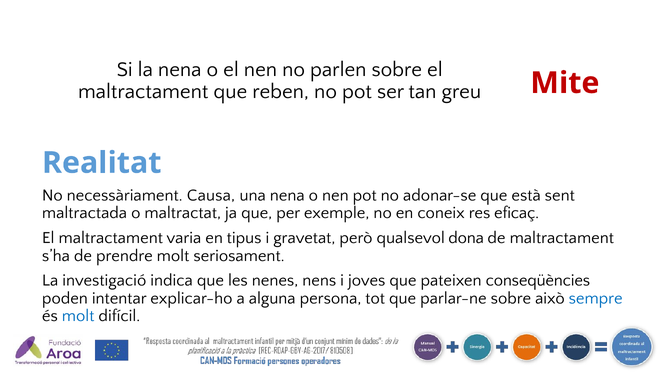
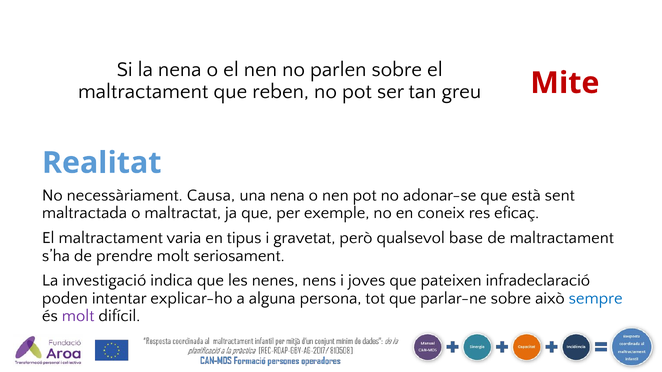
dona: dona -> base (466, 238)
conseqüències: conseqüències -> infradeclaració (538, 281)
molt colour: blue -> purple (78, 316)
